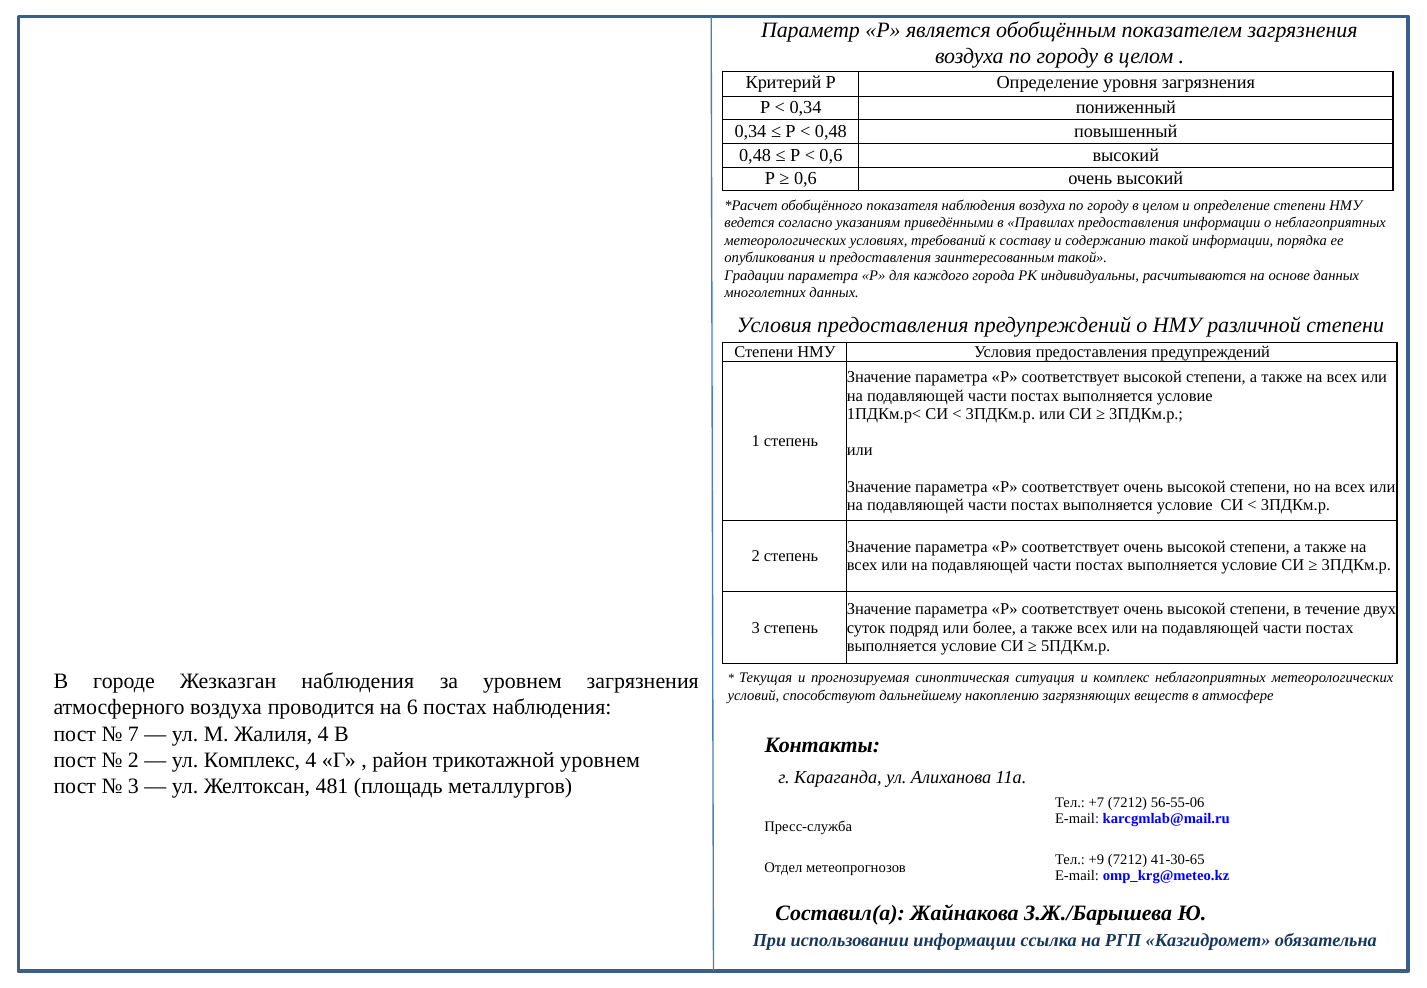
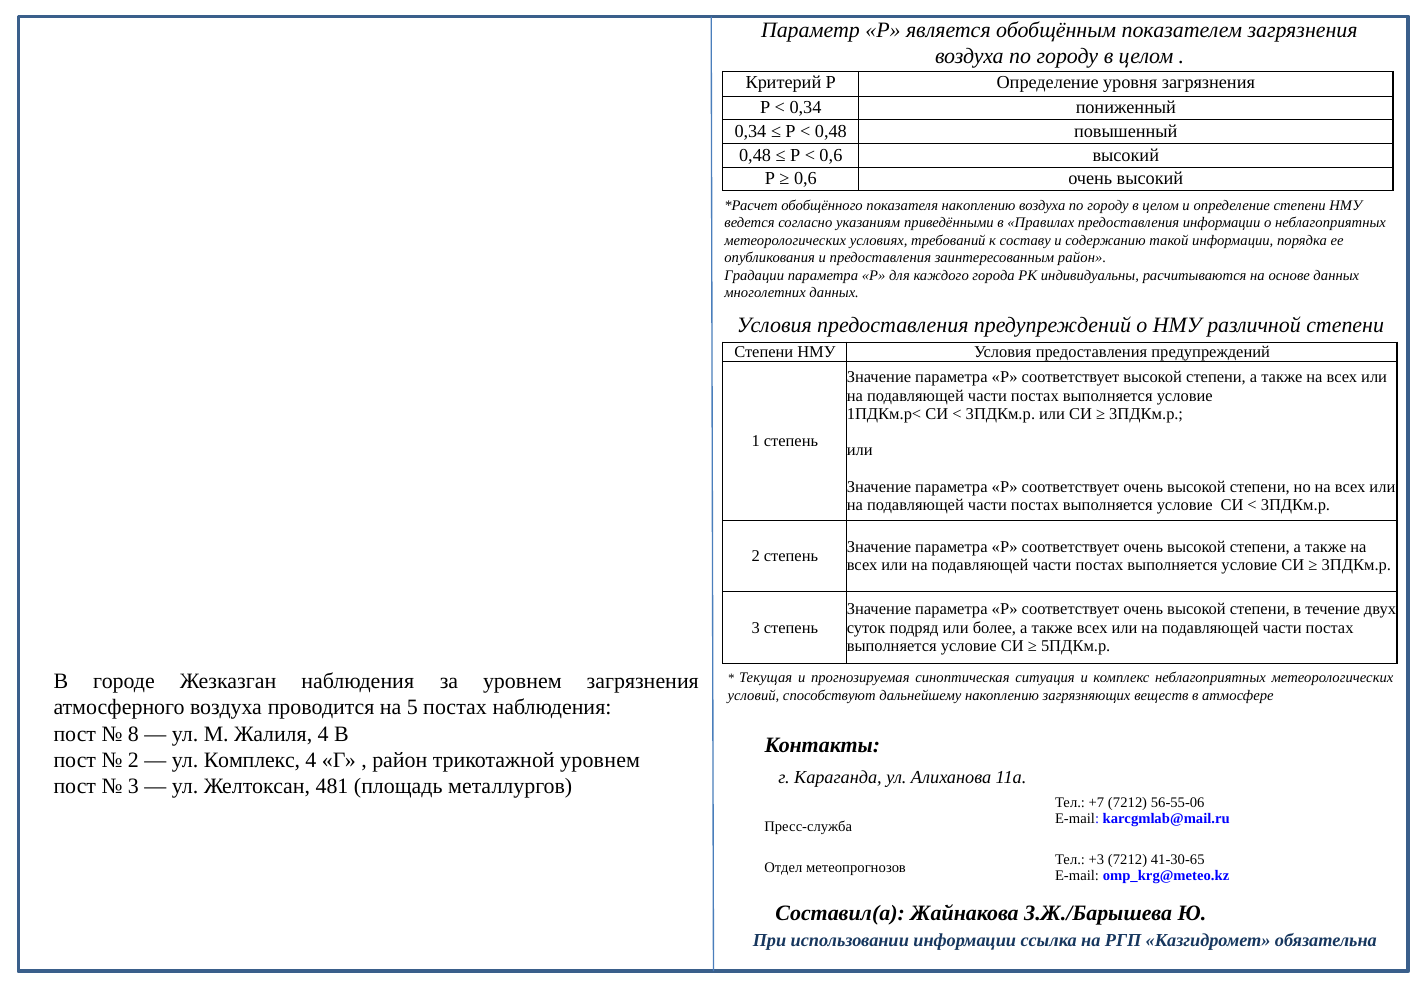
показателя наблюдения: наблюдения -> накоплению (979, 205)
заинтересованным такой: такой -> район (1082, 258)
6: 6 -> 5 (412, 707)
7: 7 -> 8 (133, 734)
+9: +9 -> +3 (1096, 859)
